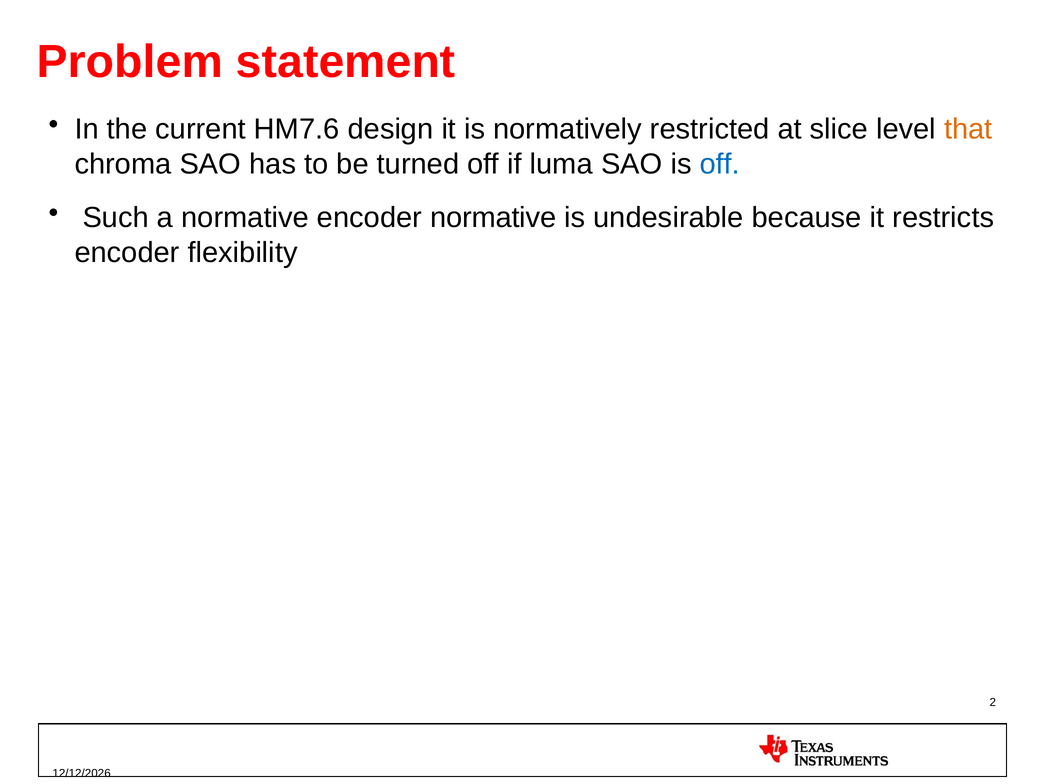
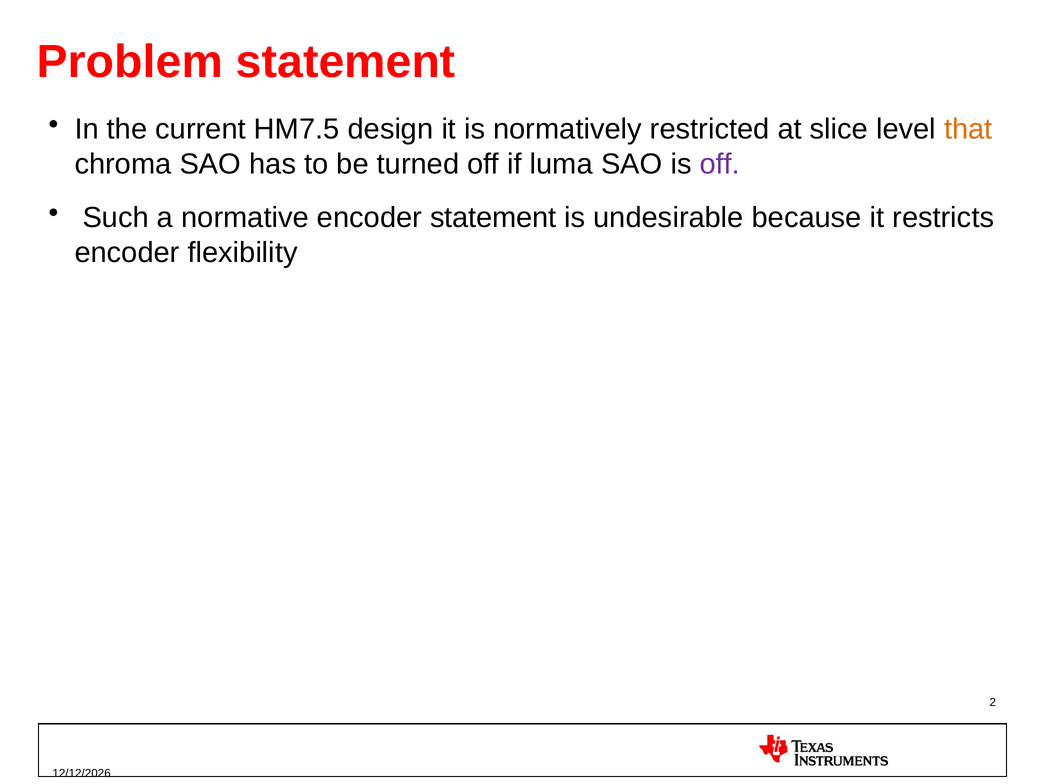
HM7.6: HM7.6 -> HM7.5 (297, 129)
off colour: blue -> purple (720, 164)
encoder normative: normative -> statement (493, 218)
